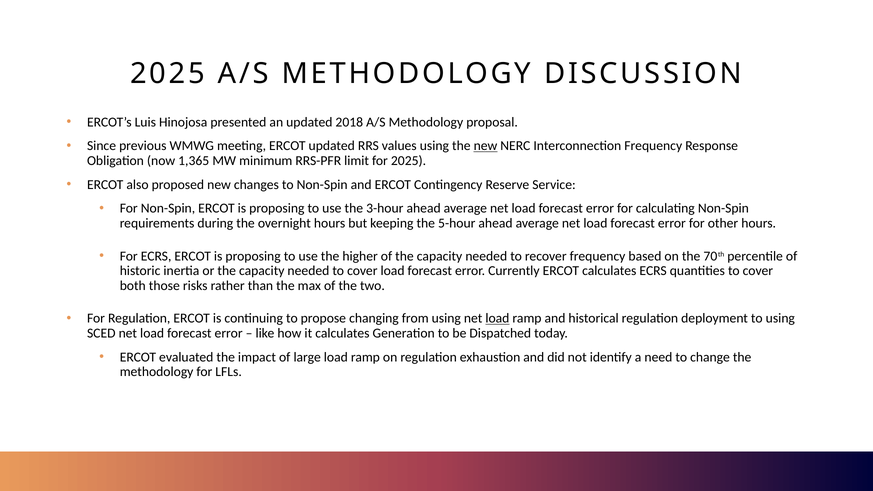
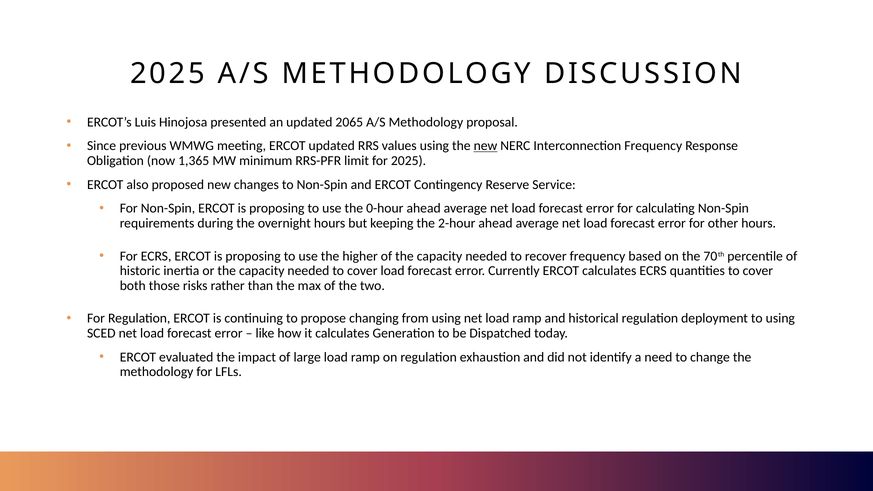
2018: 2018 -> 2065 (349, 122)
3-hour: 3-hour -> 0-hour (385, 208)
5-hour: 5-hour -> 2-hour (457, 223)
load underline: present -> none (497, 318)
